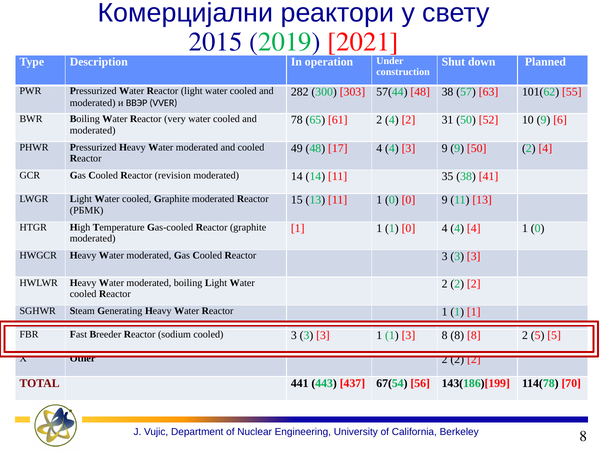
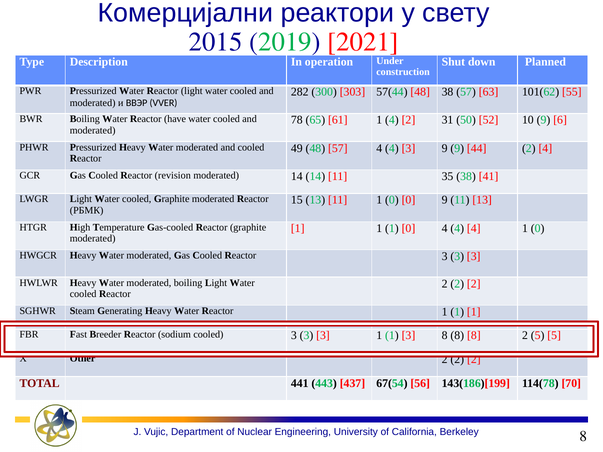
very: very -> have (175, 119)
61 2: 2 -> 1 (379, 120)
48 17: 17 -> 57 (338, 148)
9 50: 50 -> 44 (477, 148)
